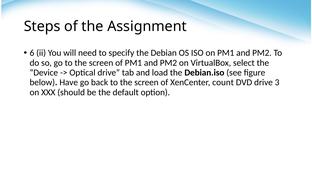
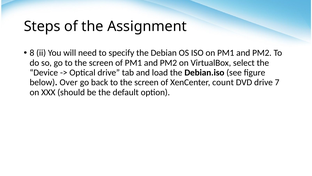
6: 6 -> 8 (32, 53)
Have: Have -> Over (69, 82)
3: 3 -> 7 (277, 82)
